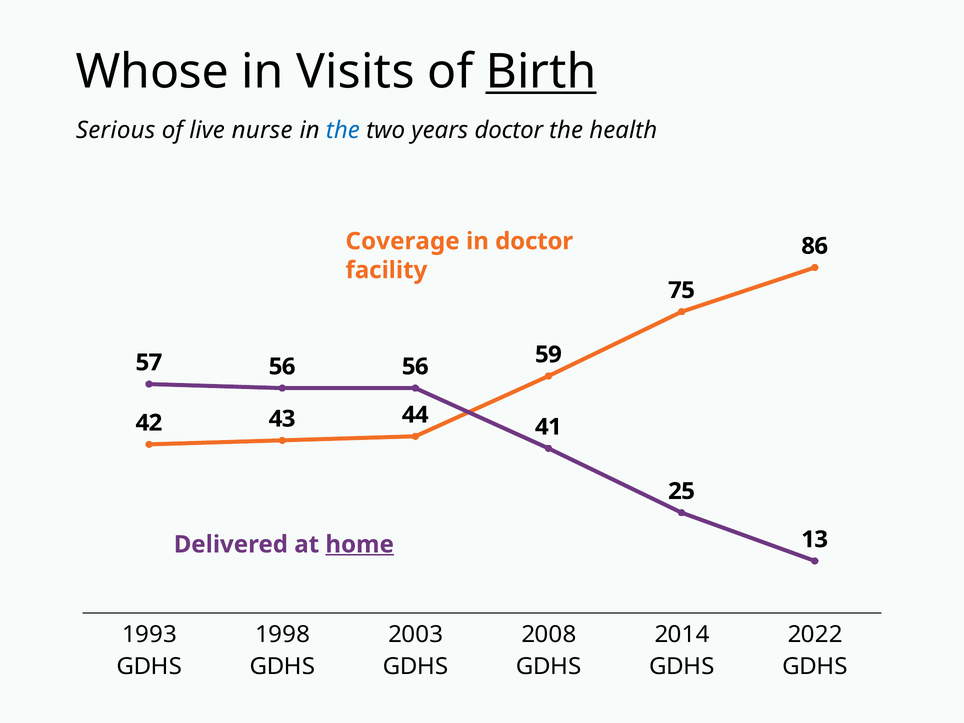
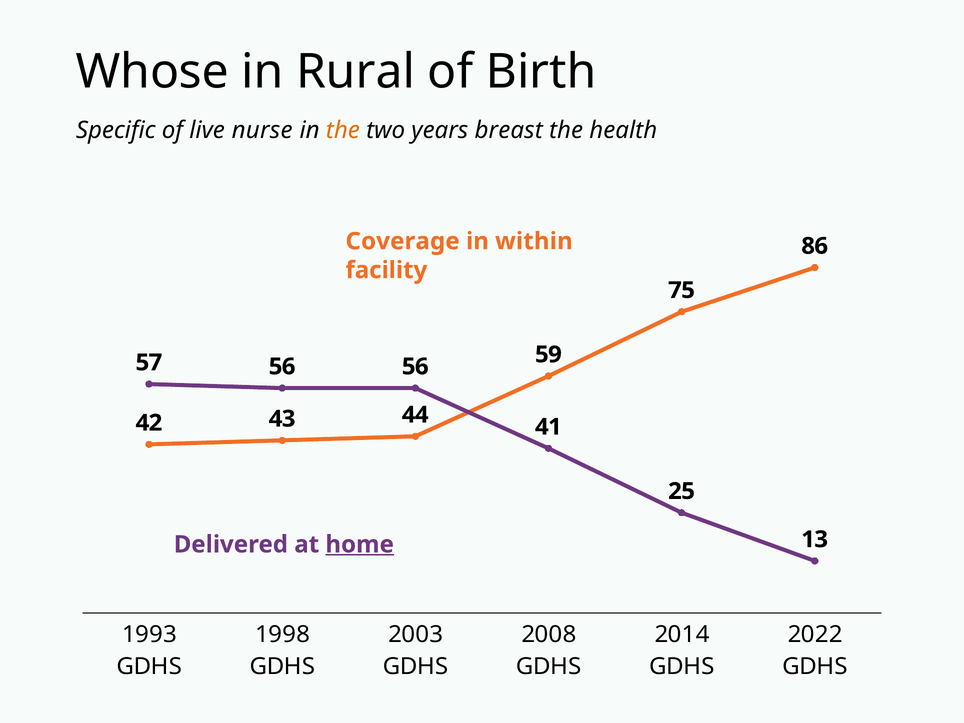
Visits: Visits -> Rural (356, 72)
Birth underline: present -> none (541, 72)
Serious: Serious -> Specific (116, 130)
the colour: blue -> orange (343, 130)
years doctor: doctor -> breast (509, 130)
in doctor: doctor -> within (534, 241)
